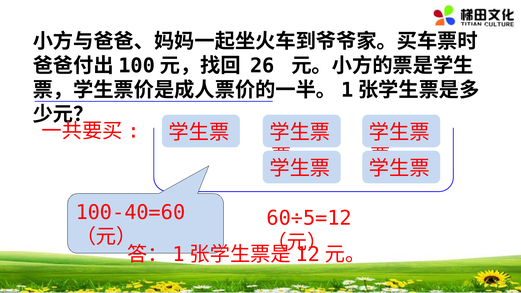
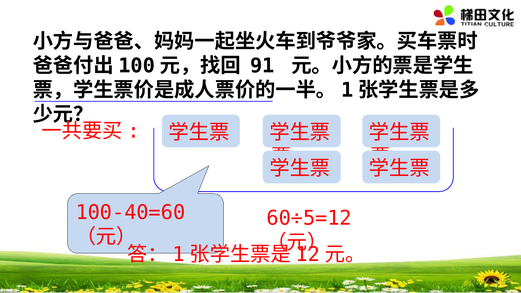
26: 26 -> 91 (262, 66)
